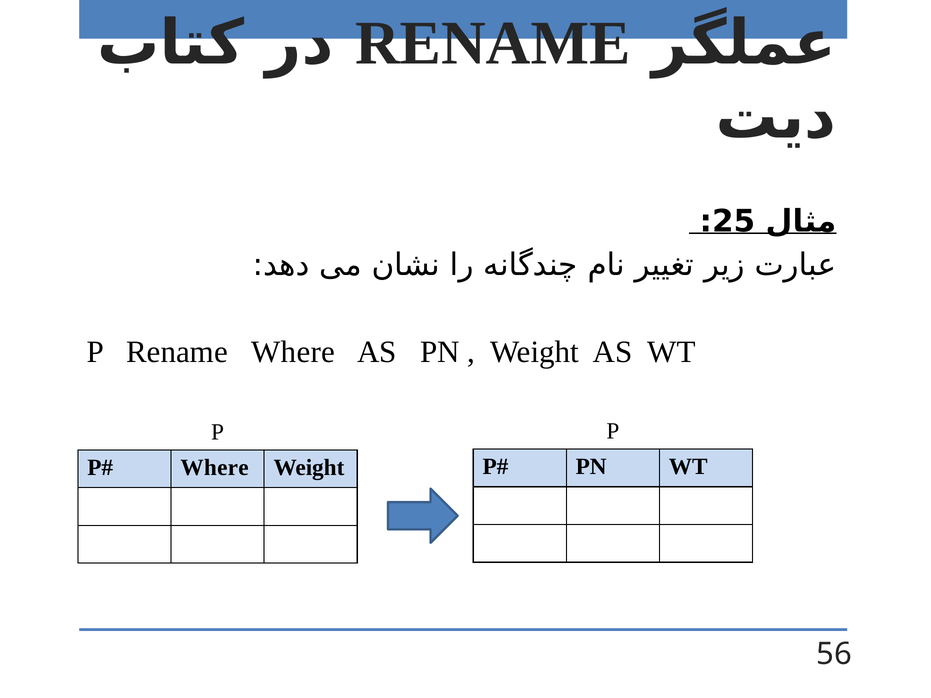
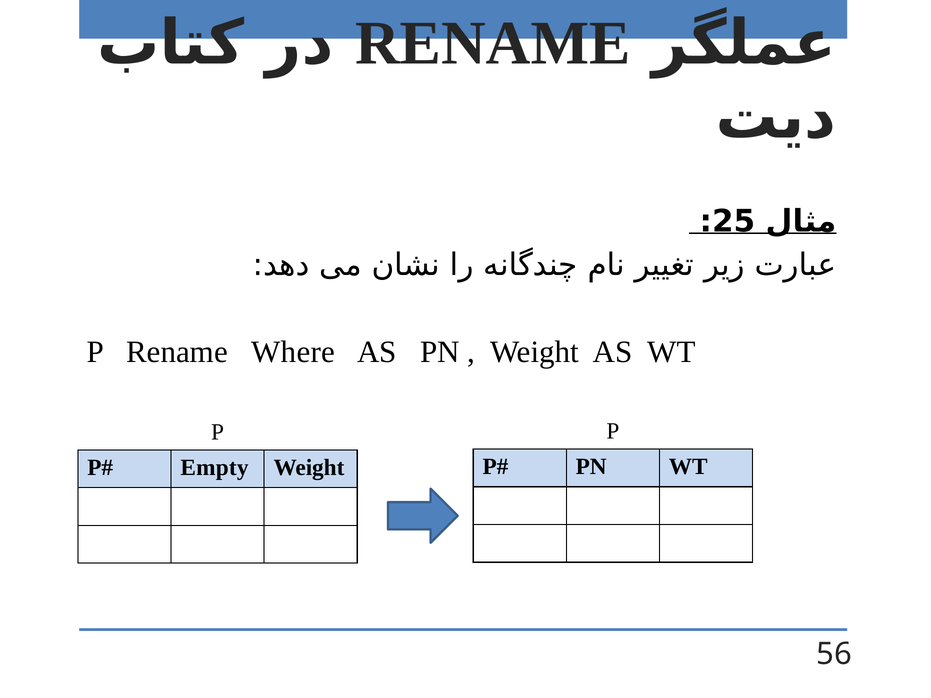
Where: Where -> Empty (215, 468)
